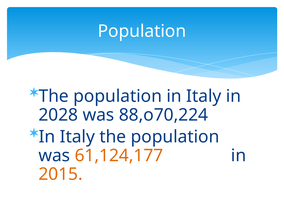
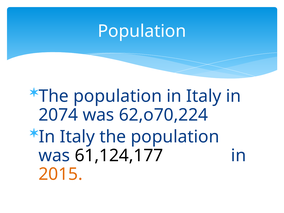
2028: 2028 -> 2074 (58, 115)
88,o70,224: 88,o70,224 -> 62,o70,224 (163, 115)
61,124,177 colour: orange -> black (119, 155)
